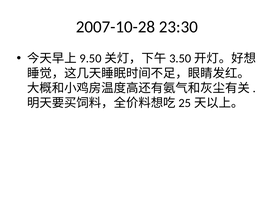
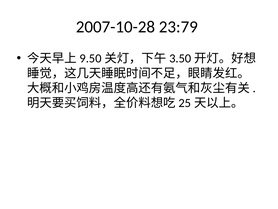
23:30: 23:30 -> 23:79 (178, 27)
